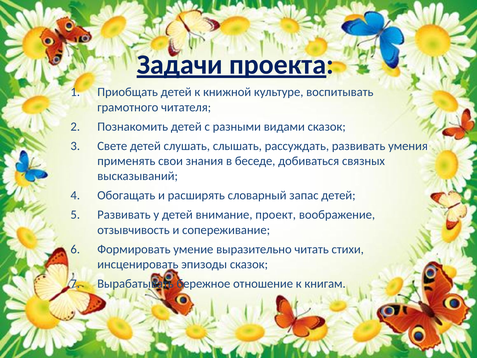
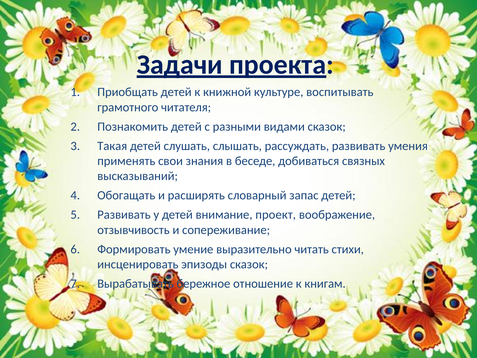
Свете: Свете -> Такая (112, 146)
